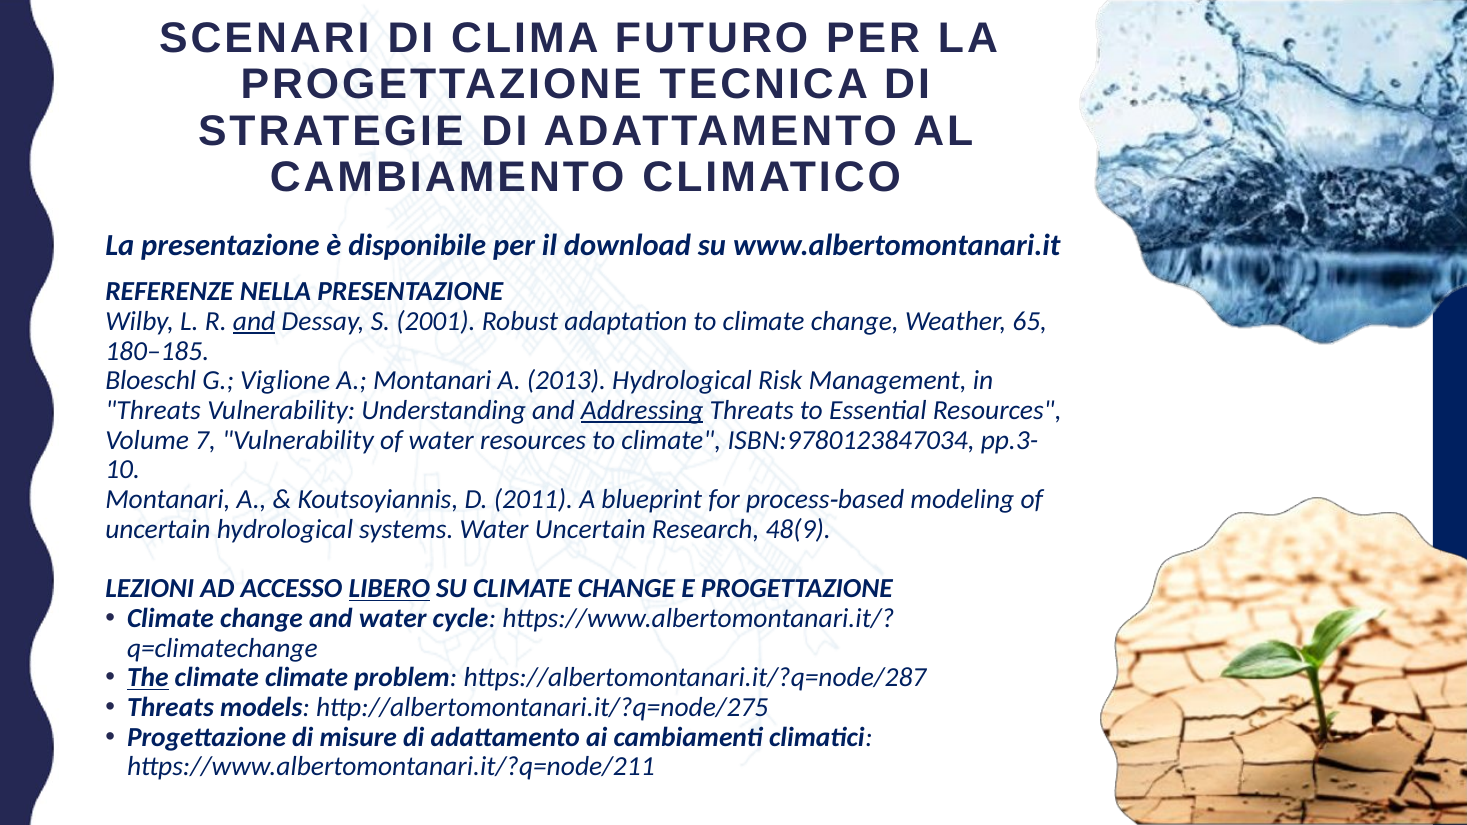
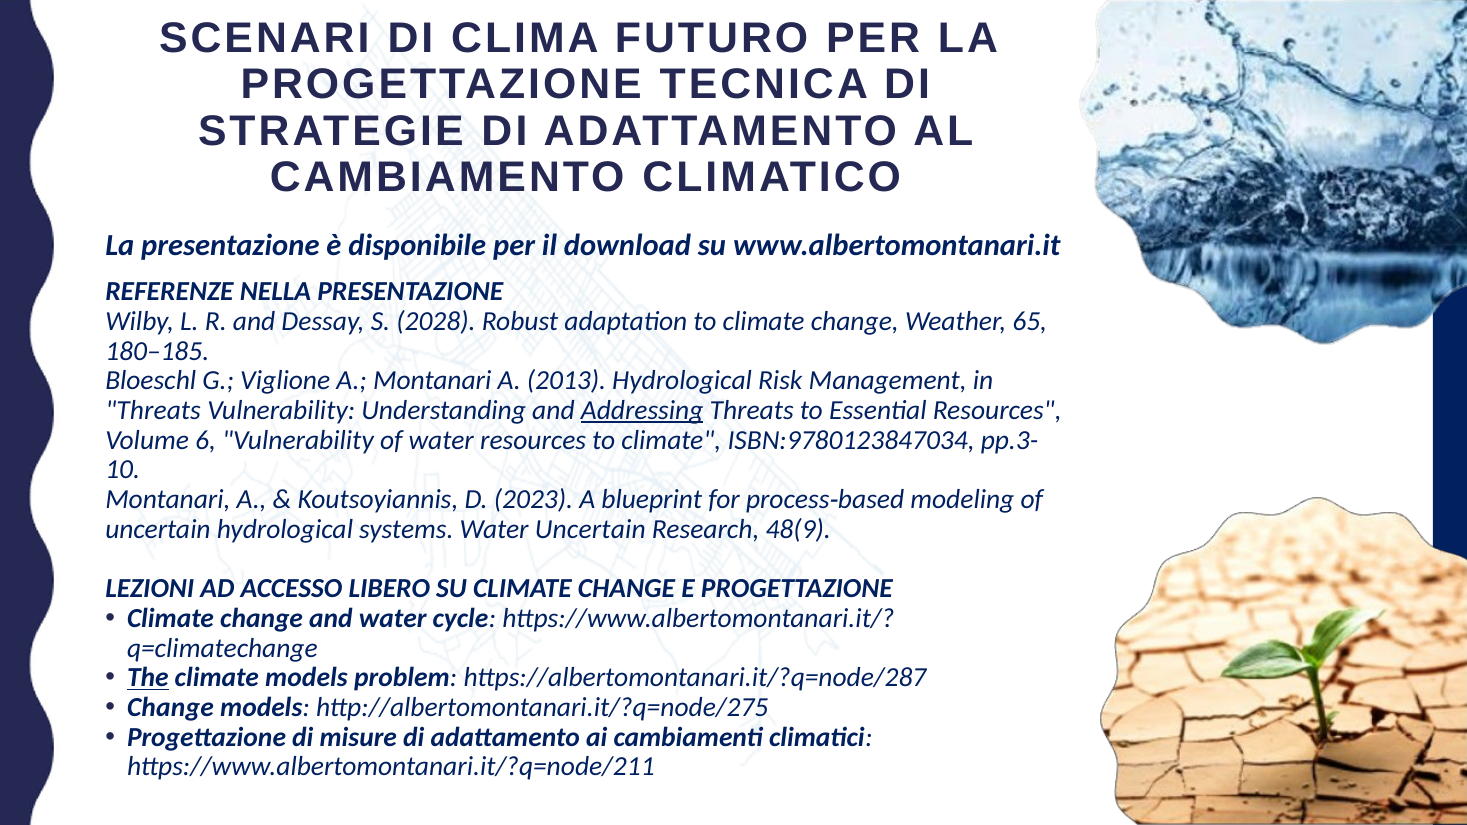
and underline: present -> none (254, 321)
2001: 2001 -> 2028 (436, 321)
7: 7 -> 6 (206, 440)
2011: 2011 -> 2023 (533, 500)
LIBERO underline: present -> none (389, 589)
climate climate: climate -> models (306, 678)
Threats: Threats -> Change (170, 708)
